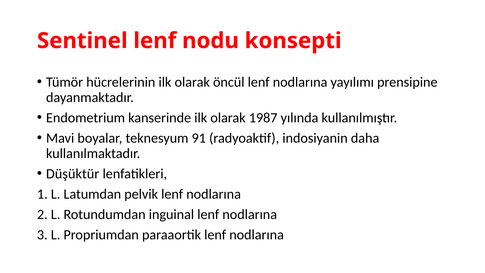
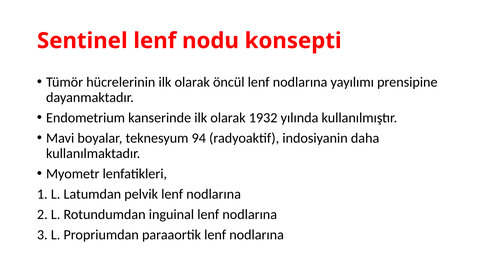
1987: 1987 -> 1932 (263, 118)
91: 91 -> 94 (199, 138)
Düşüktür: Düşüktür -> Myometr (73, 174)
